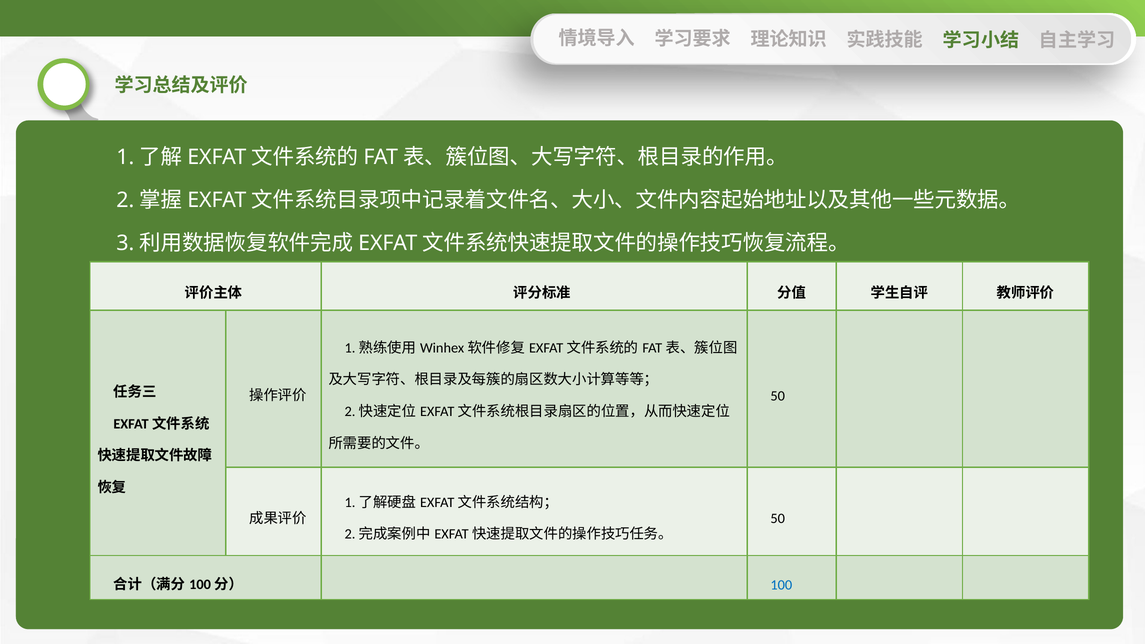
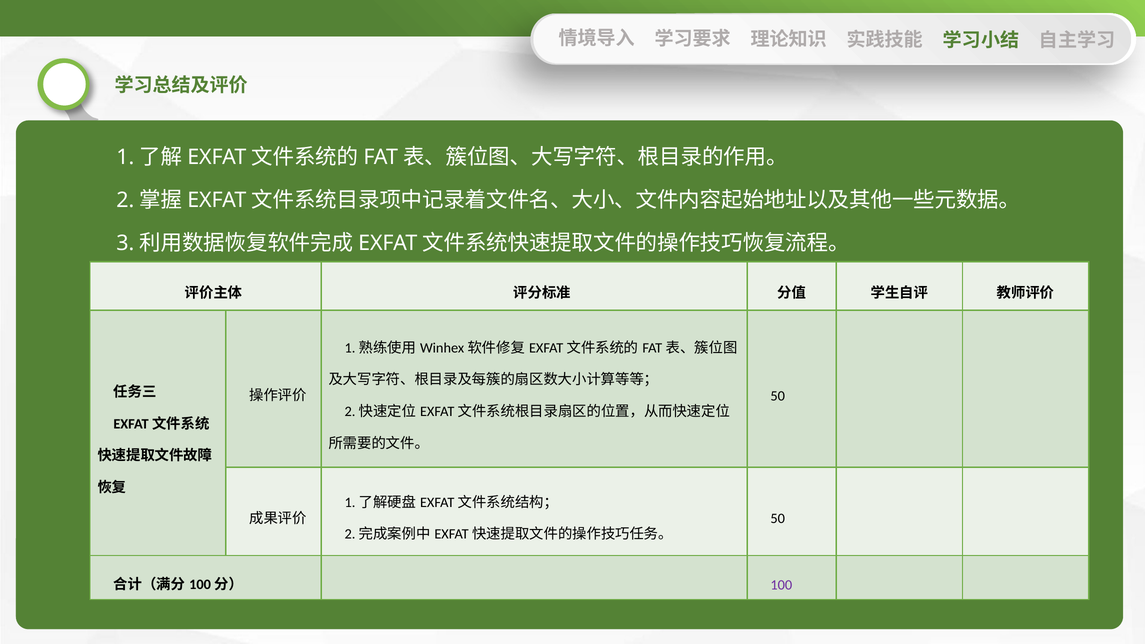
100 colour: blue -> purple (781, 585)
